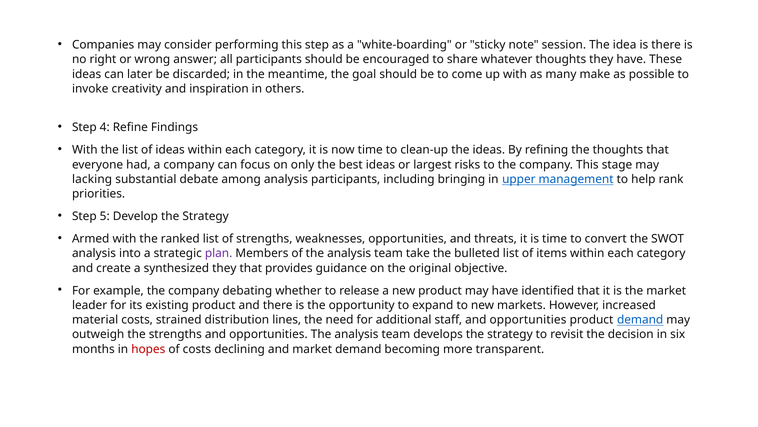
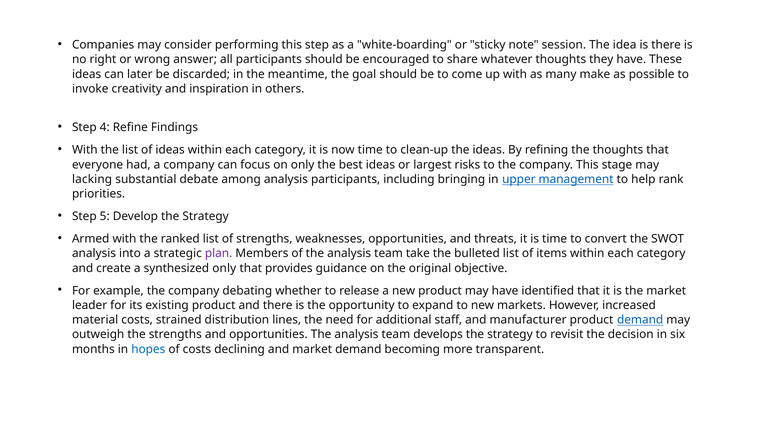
synthesized they: they -> only (224, 268)
staff and opportunities: opportunities -> manufacturer (528, 319)
hopes colour: red -> blue (148, 349)
